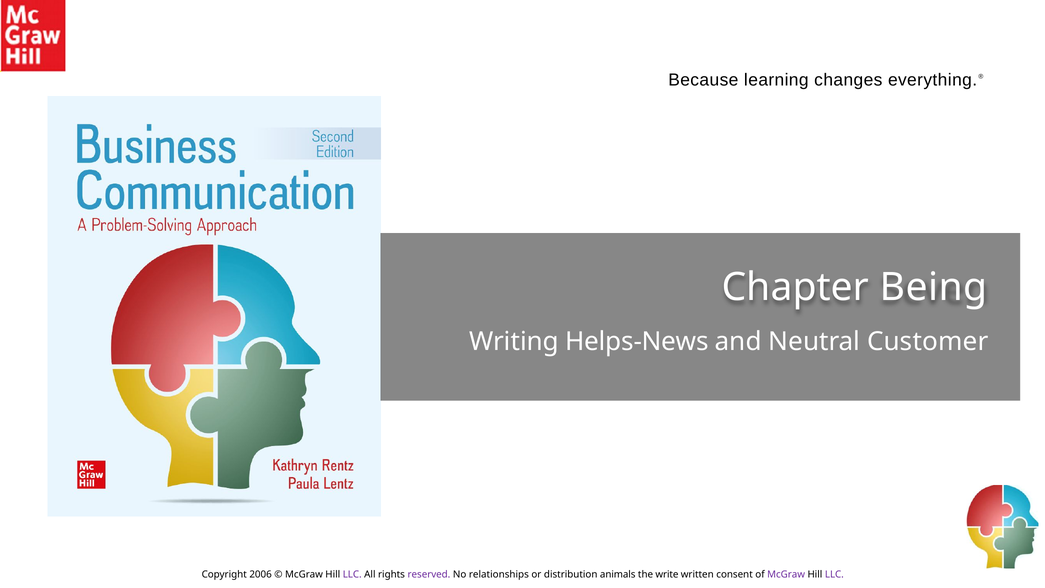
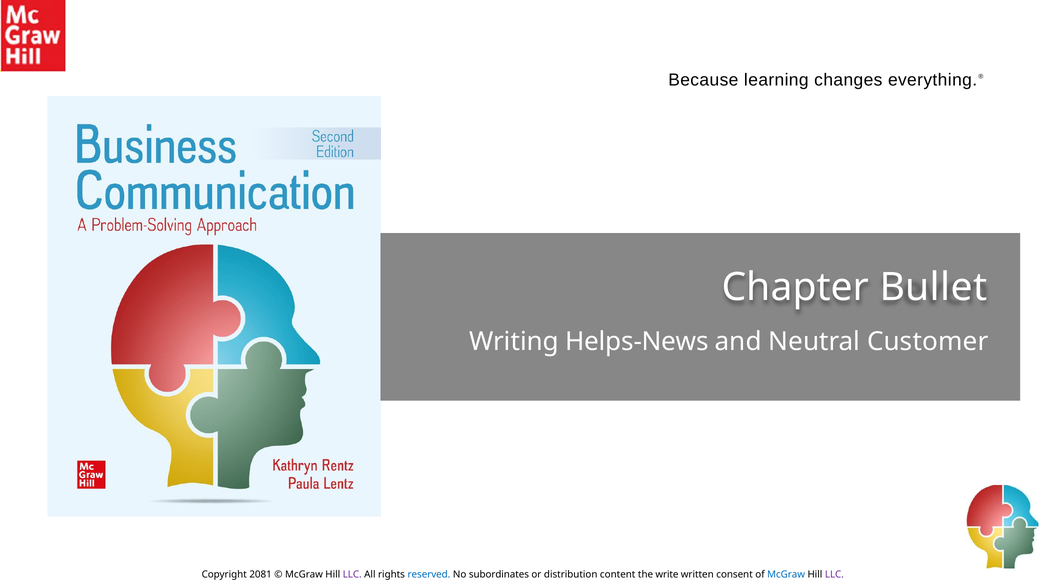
Being: Being -> Bullet (934, 287)
2006: 2006 -> 2081 (261, 574)
reserved colour: purple -> blue (429, 574)
relationships: relationships -> subordinates (499, 574)
animals: animals -> content (618, 574)
McGraw colour: purple -> blue (786, 574)
